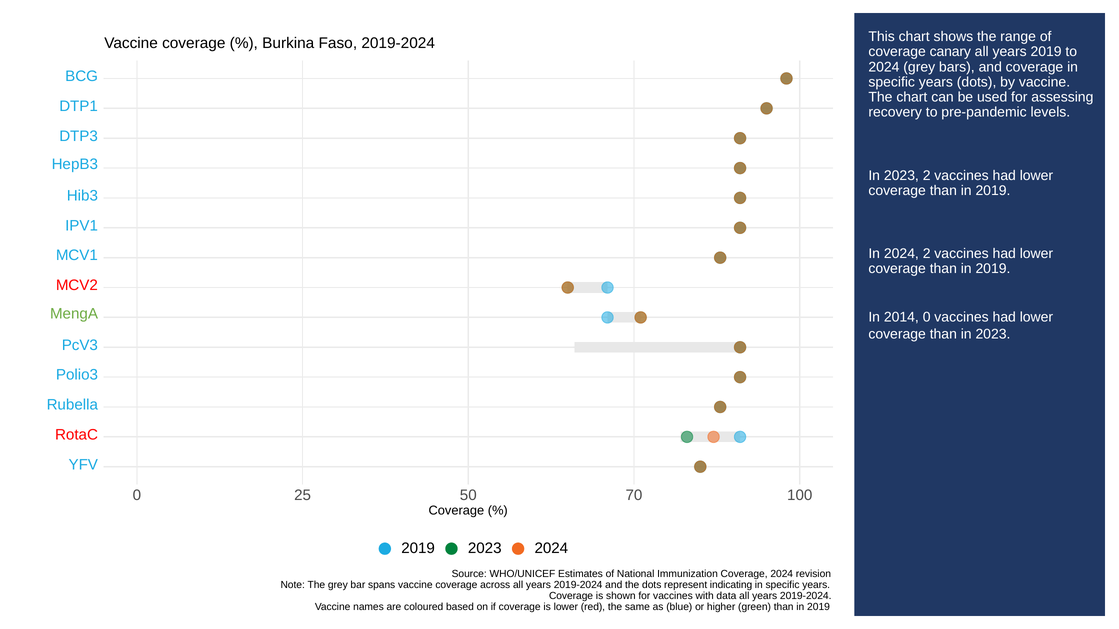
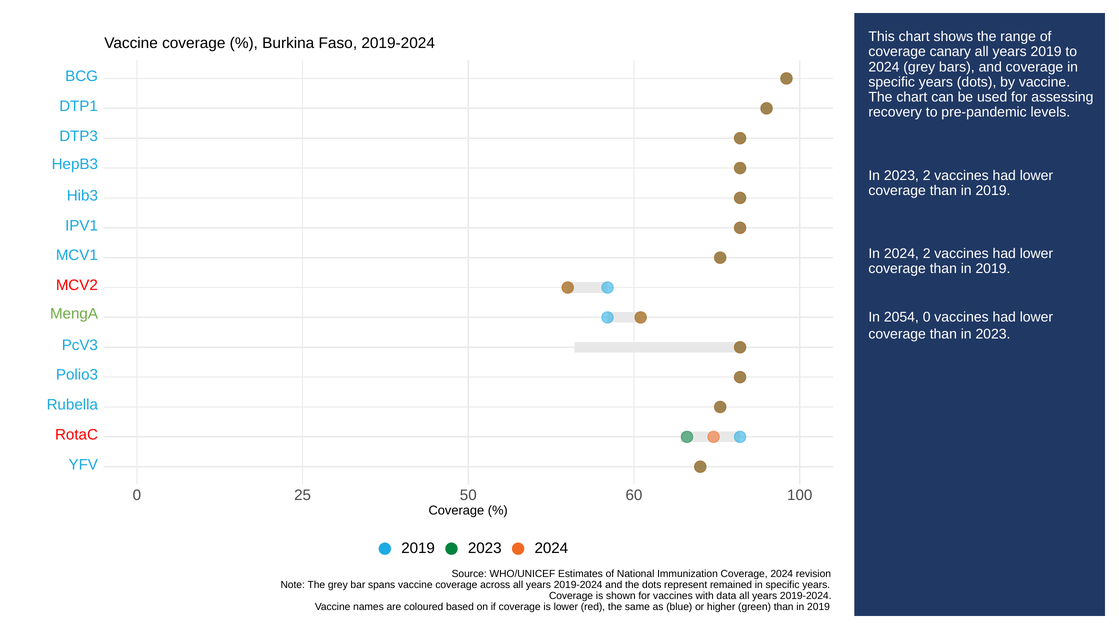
2014: 2014 -> 2054 (901, 318)
70: 70 -> 60 (634, 496)
indicating: indicating -> remained (731, 585)
